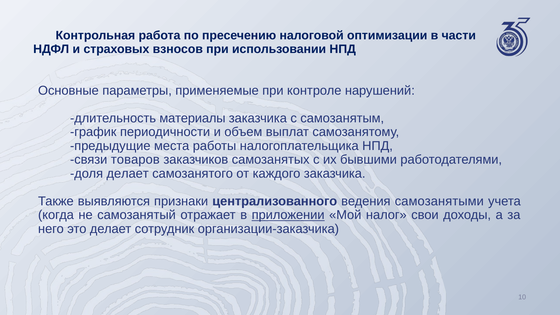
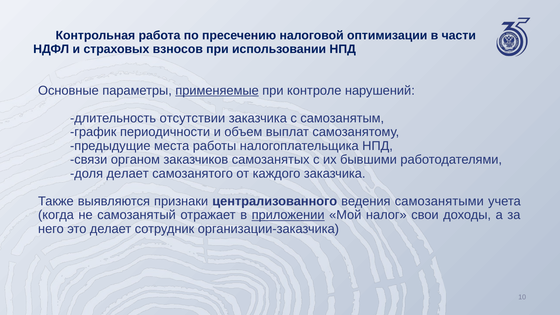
применяемые underline: none -> present (217, 90)
материалы: материалы -> отсутствии (192, 118)
товаров: товаров -> органом (135, 160)
